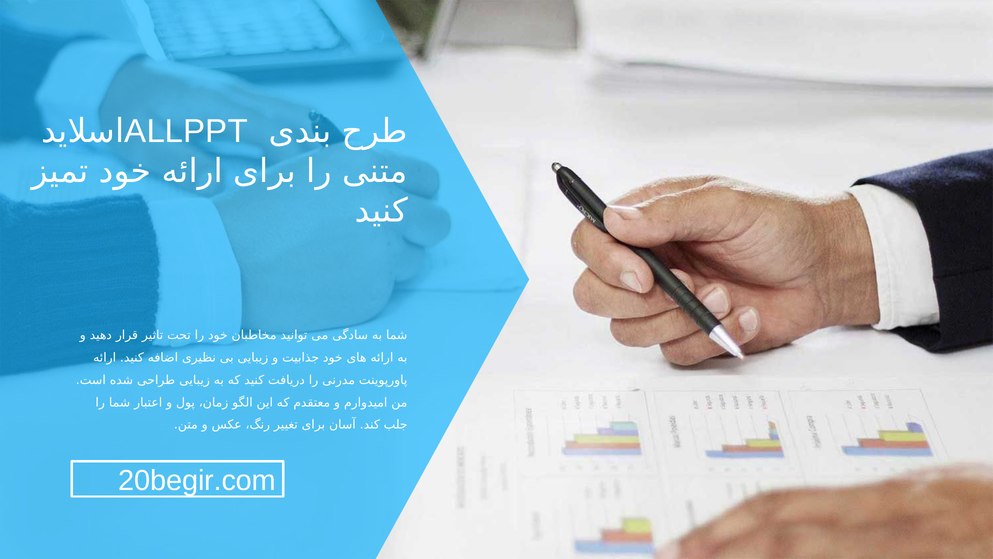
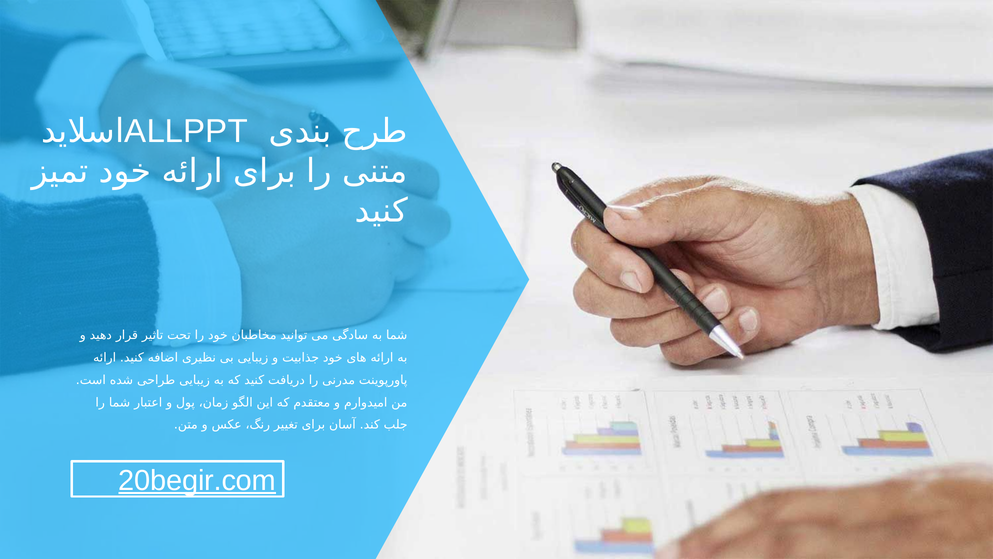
20begir.com underline: none -> present (197, 480)
